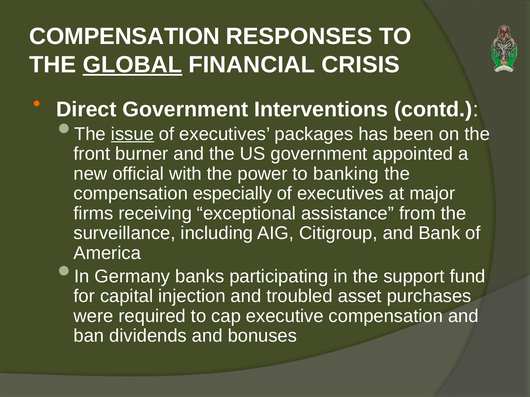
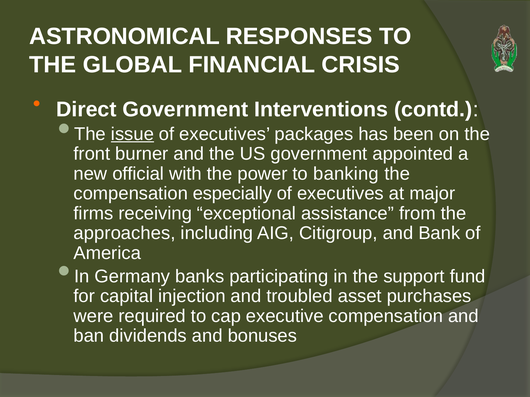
COMPENSATION: COMPENSATION -> ASTRONOMICAL (125, 37)
GLOBAL underline: present -> none (133, 65)
surveillance: surveillance -> approaches (125, 233)
